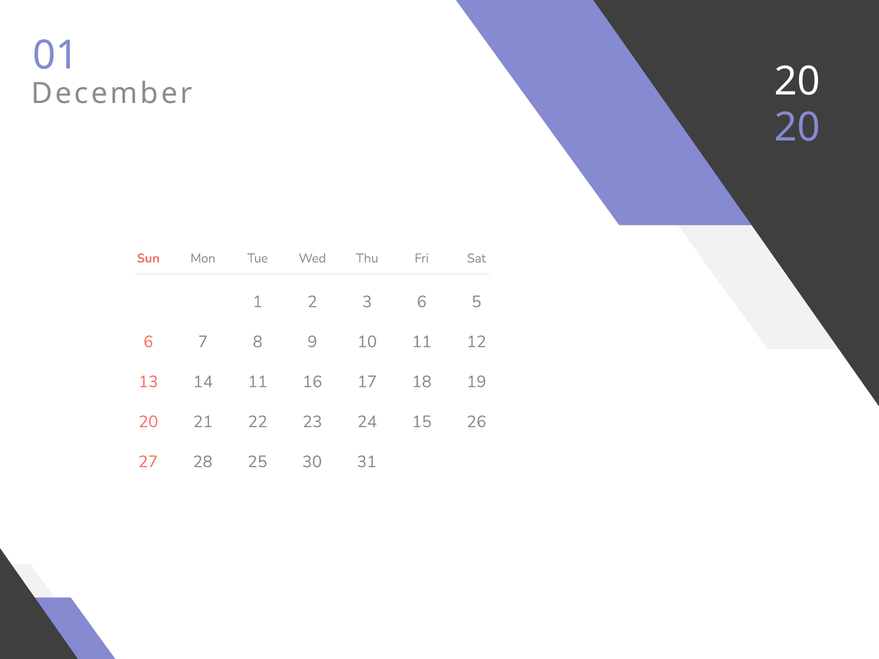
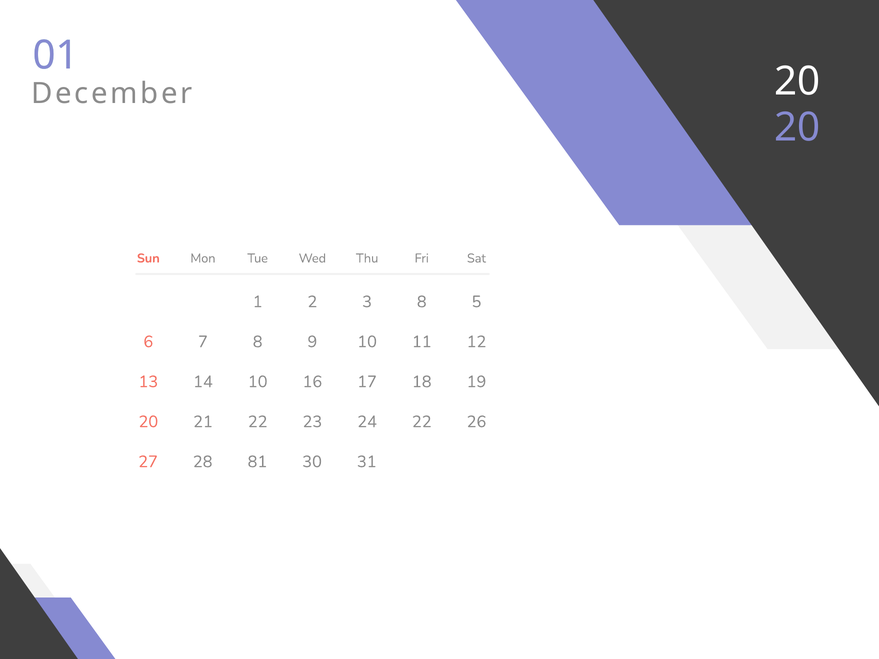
3 6: 6 -> 8 (422, 302)
14 11: 11 -> 10 (258, 382)
24 15: 15 -> 22 (422, 422)
25: 25 -> 81 (257, 462)
